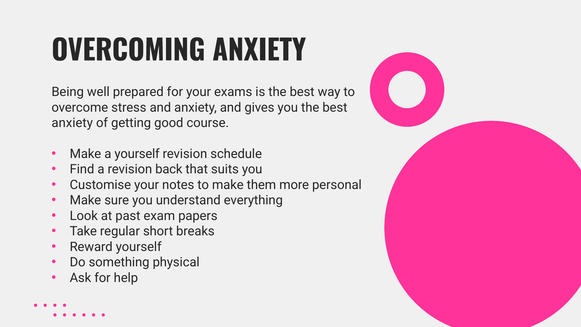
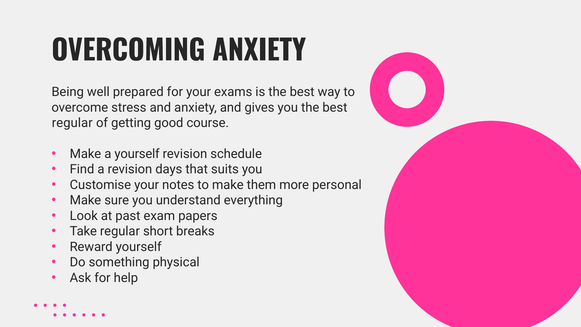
anxiety: anxiety -> regular (72, 123)
back: back -> days (169, 169)
